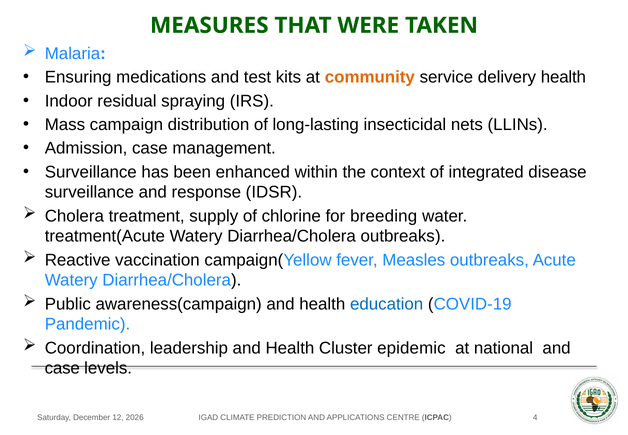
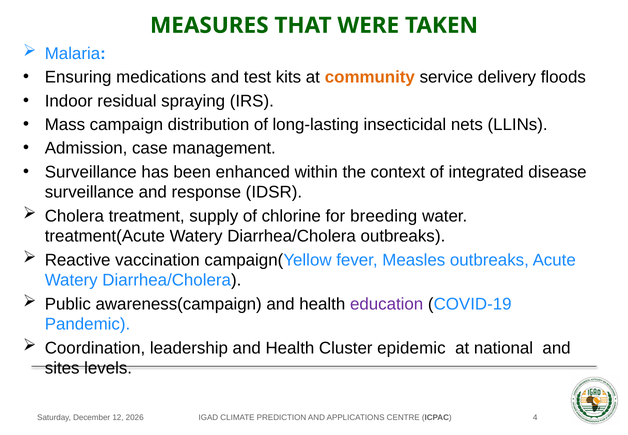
delivery health: health -> floods (563, 77)
education colour: blue -> purple (387, 304)
case: case -> sites (62, 368)
